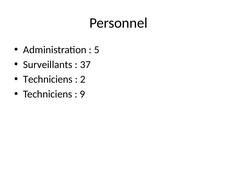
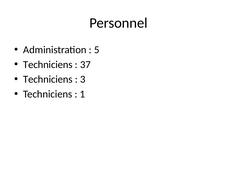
Surveillants: Surveillants -> Techniciens (48, 64)
2: 2 -> 3 (83, 79)
9: 9 -> 1 (82, 94)
